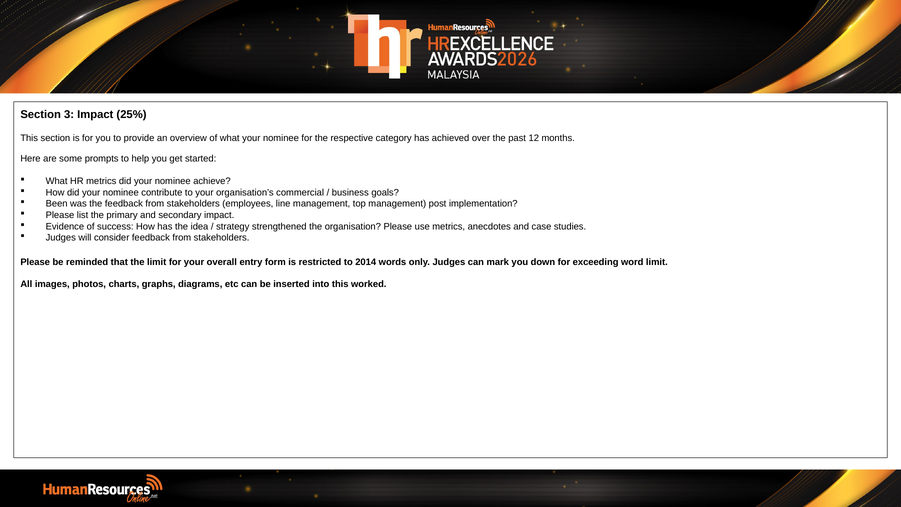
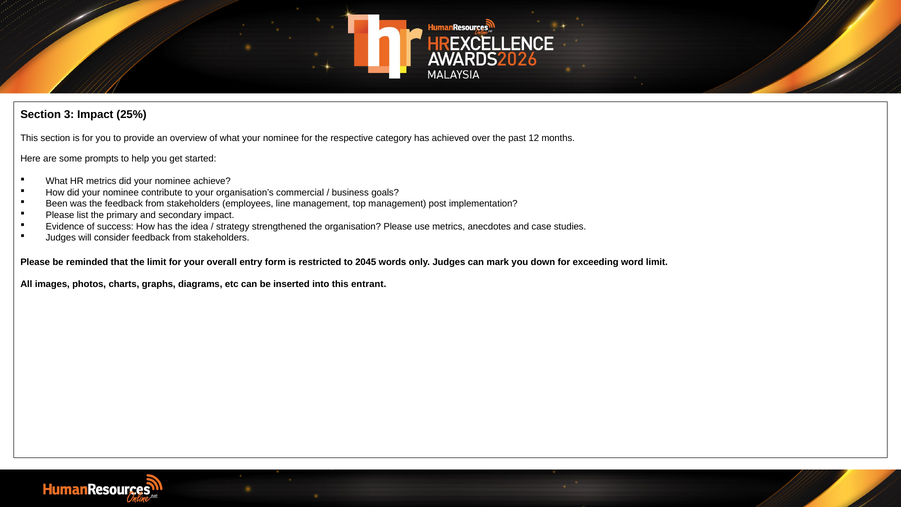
2014: 2014 -> 2045 (366, 262)
worked: worked -> entrant (369, 284)
